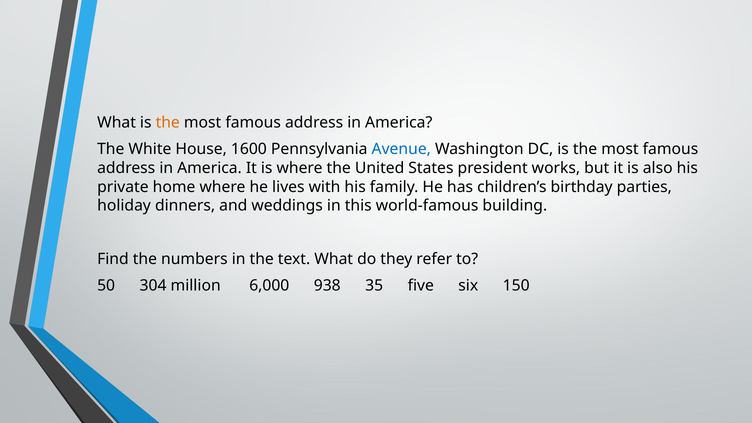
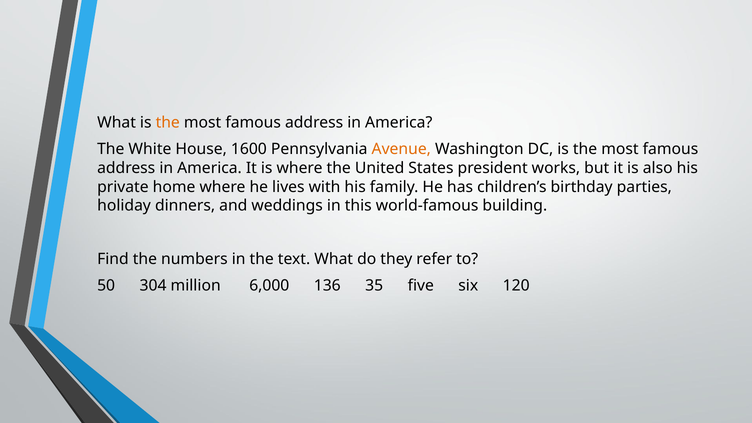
Avenue colour: blue -> orange (401, 149)
938: 938 -> 136 (327, 286)
150: 150 -> 120 (516, 286)
